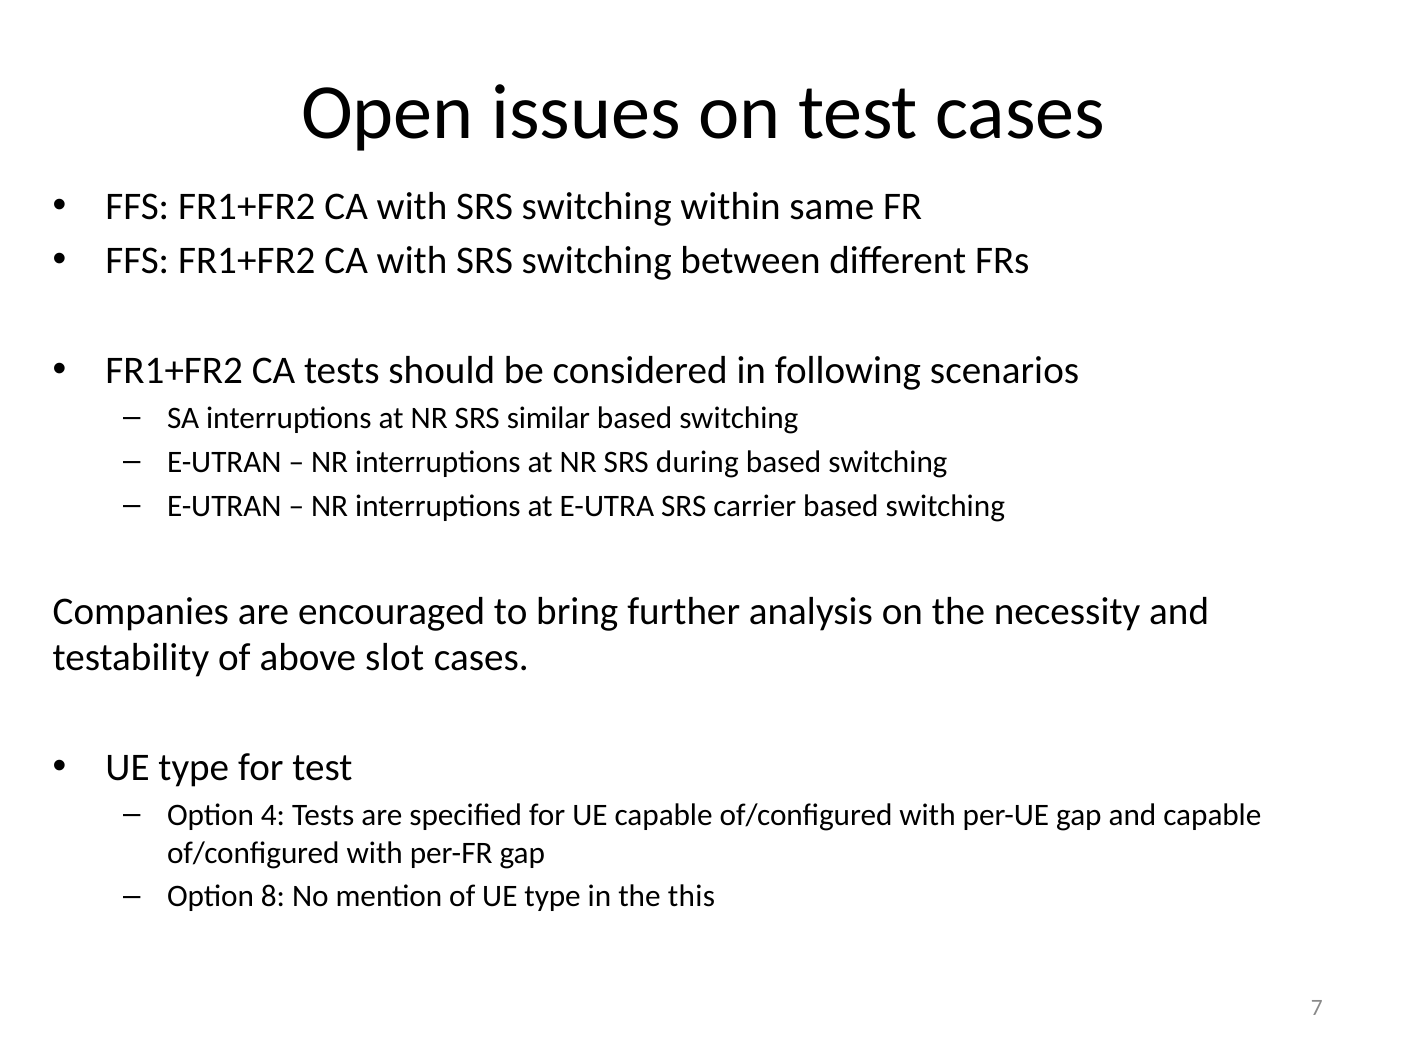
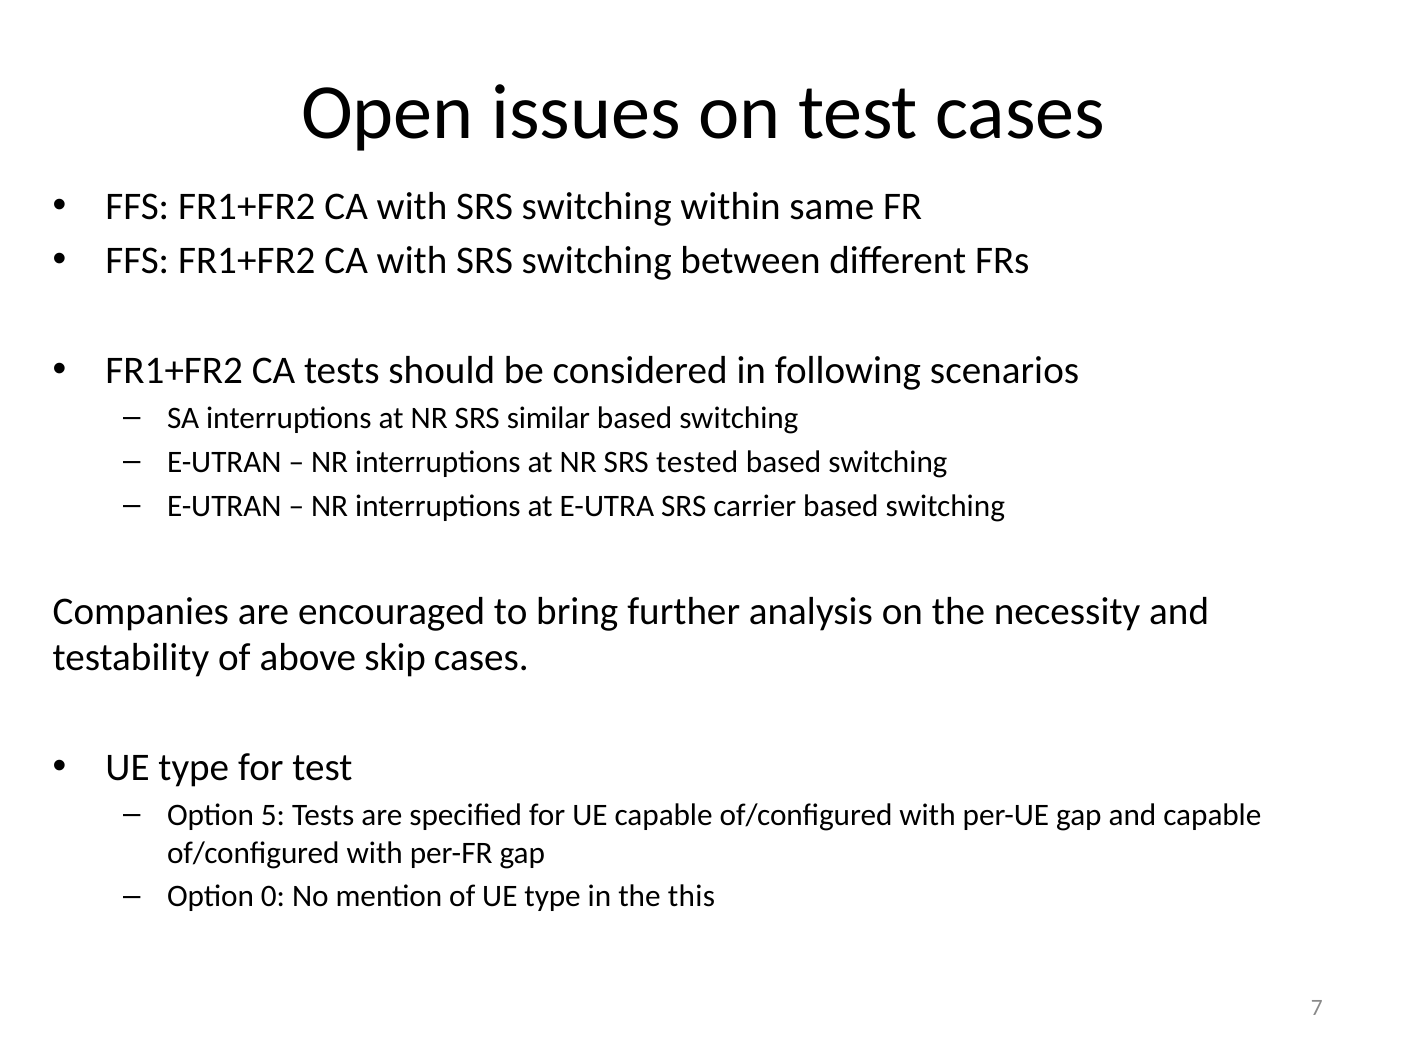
during: during -> tested (697, 462)
slot: slot -> skip (395, 658)
4: 4 -> 5 (273, 816)
8: 8 -> 0 (273, 897)
